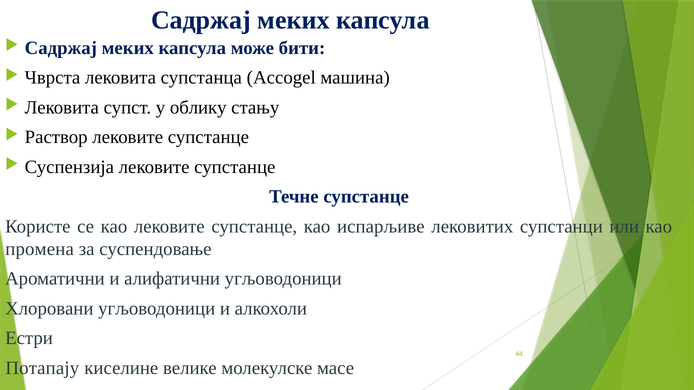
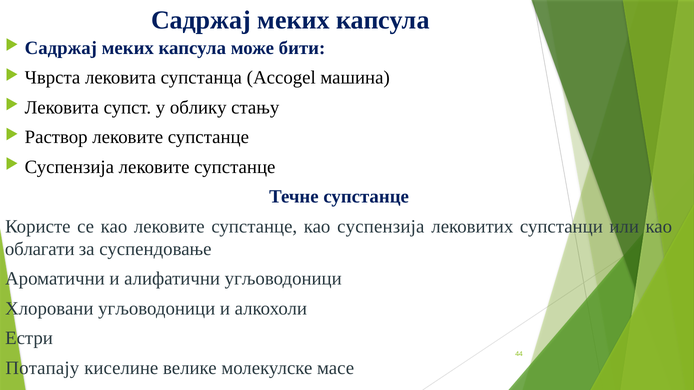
као испарљиве: испарљиве -> суспензија (381, 227)
промена: промена -> облагати (40, 249)
